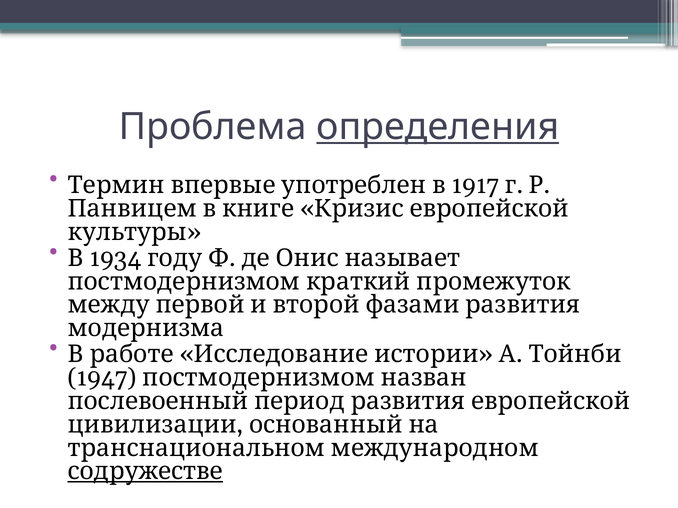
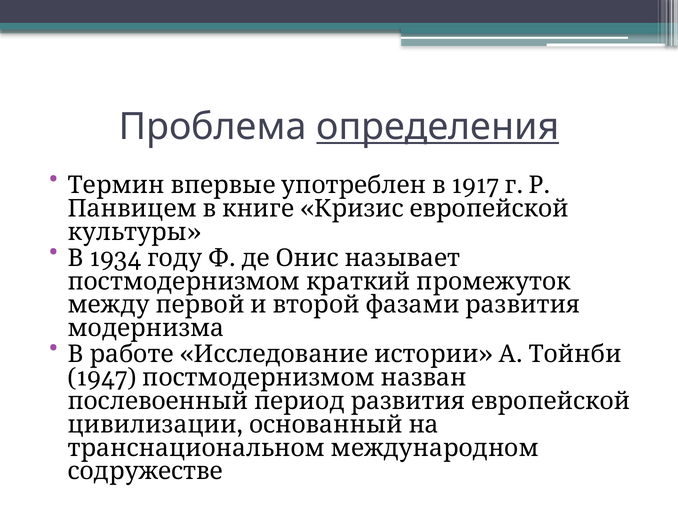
содружестве underline: present -> none (145, 472)
